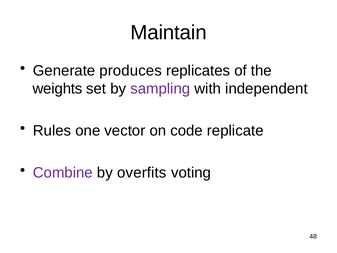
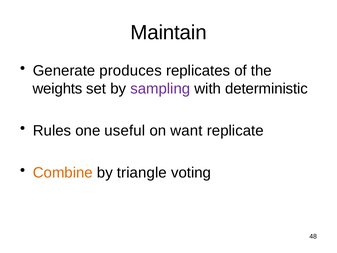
independent: independent -> deterministic (267, 89)
vector: vector -> useful (125, 131)
code: code -> want (186, 131)
Combine colour: purple -> orange (63, 173)
overfits: overfits -> triangle (142, 173)
